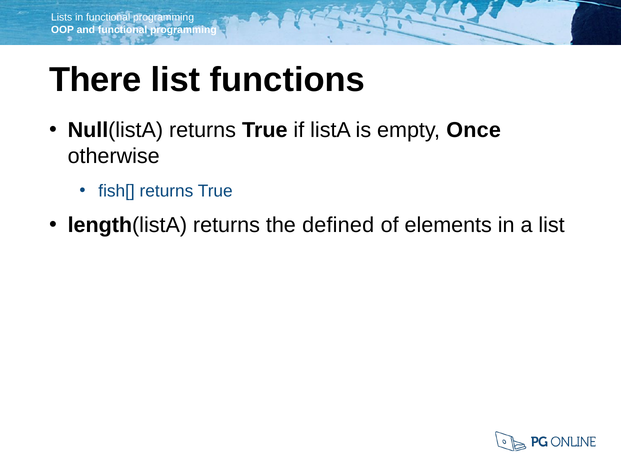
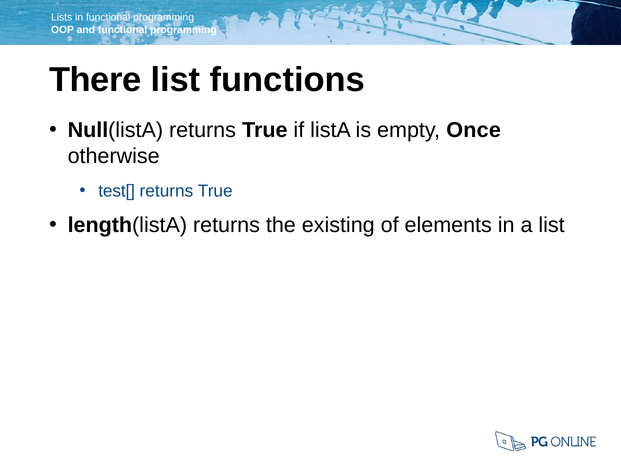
fish[: fish[ -> test[ (117, 191)
defined: defined -> existing (338, 225)
